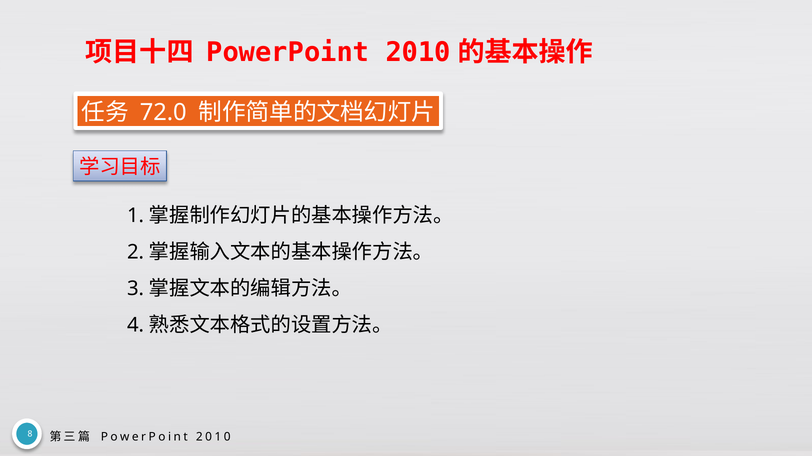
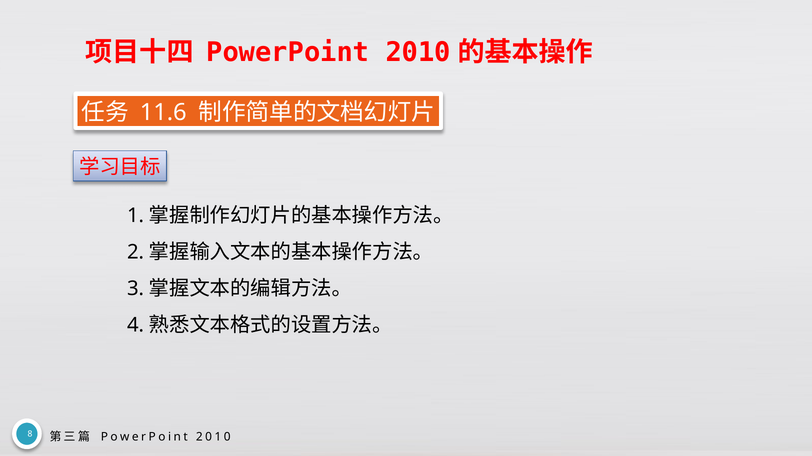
72.0: 72.0 -> 11.6 (163, 113)
